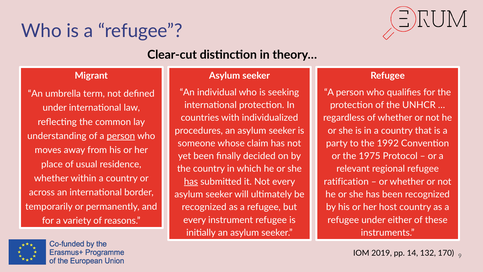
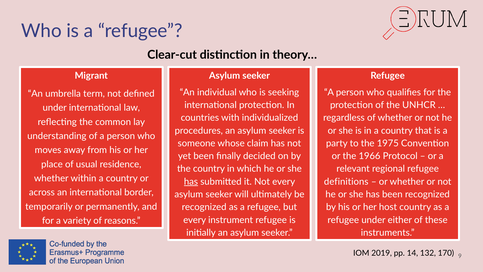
person underline: present -> none (121, 136)
1992: 1992 -> 1975 (388, 143)
1975: 1975 -> 1966 (370, 156)
ratification: ratification -> definitions (346, 181)
